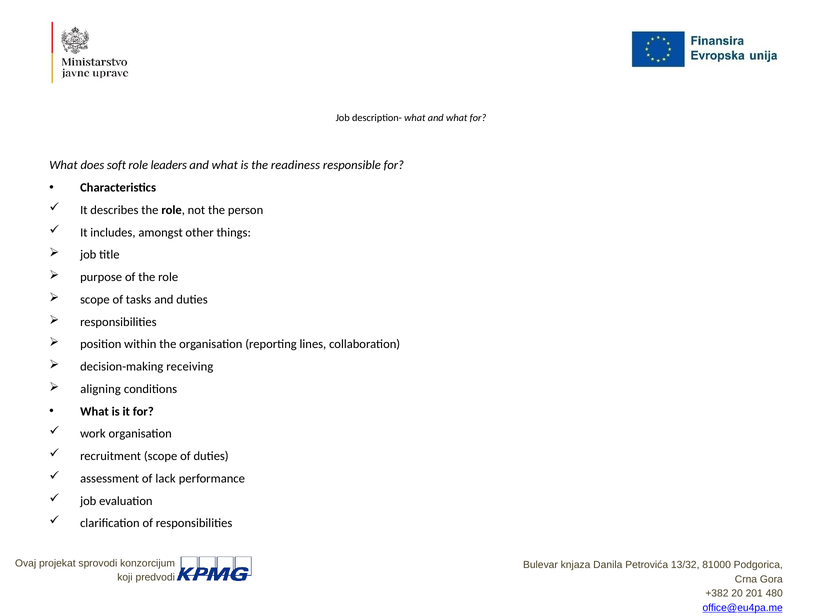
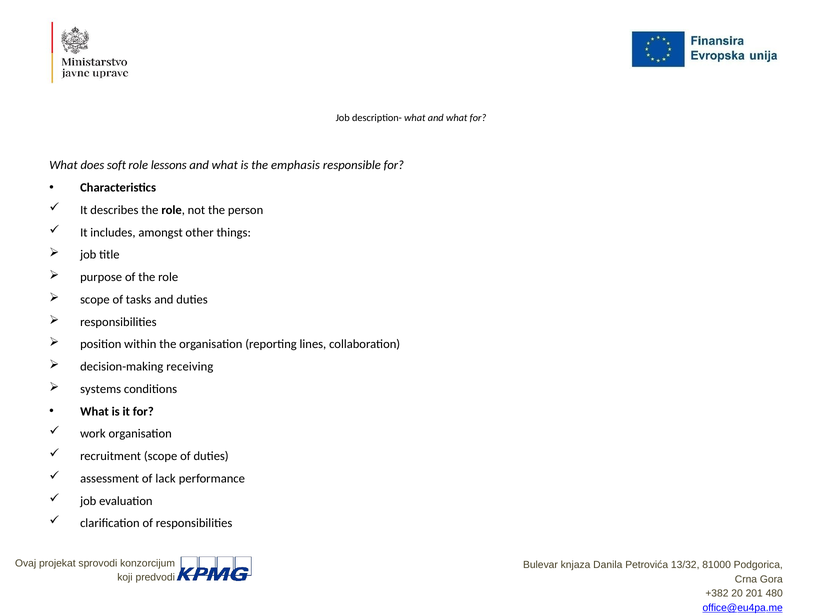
leaders: leaders -> lessons (169, 165)
readiness: readiness -> emphasis (295, 165)
aligning: aligning -> systems (101, 389)
